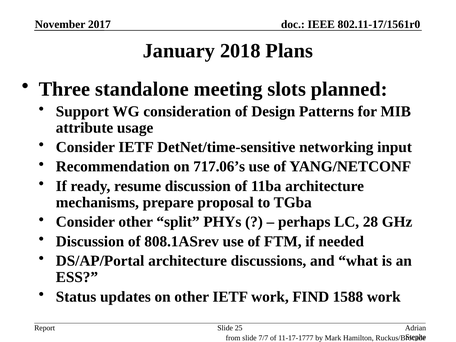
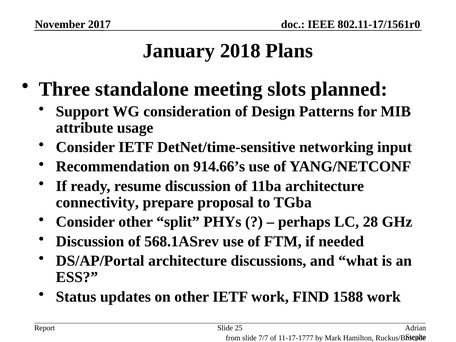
717.06’s: 717.06’s -> 914.66’s (219, 167)
mechanisms: mechanisms -> connectivity (97, 202)
808.1ASrev: 808.1ASrev -> 568.1ASrev (182, 241)
